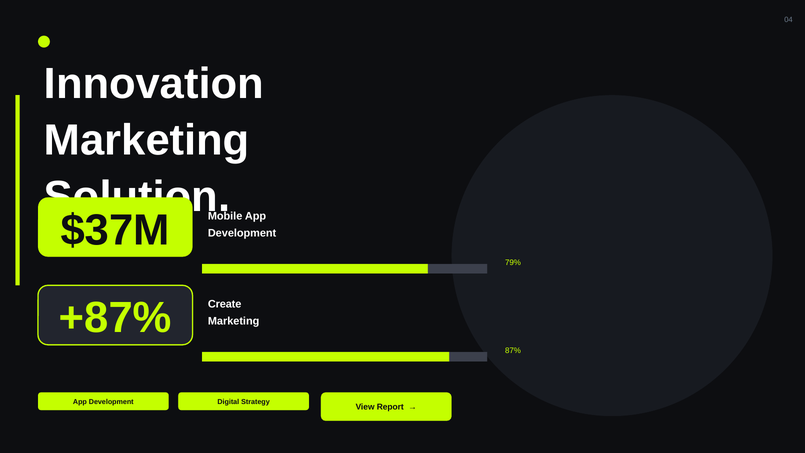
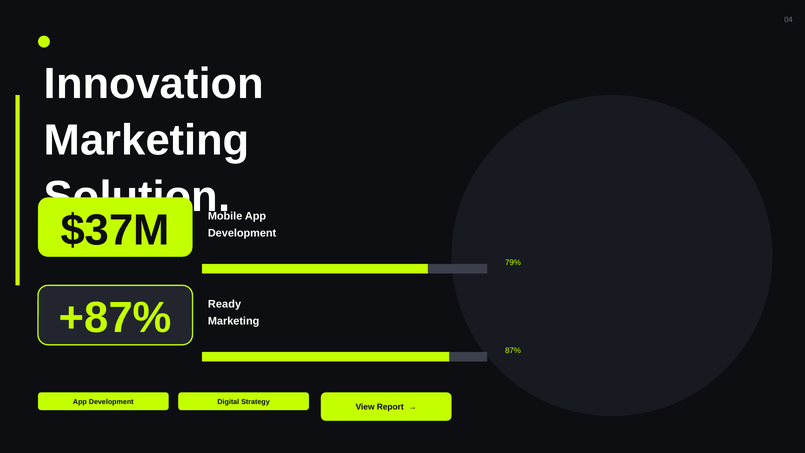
Create: Create -> Ready (225, 304)
